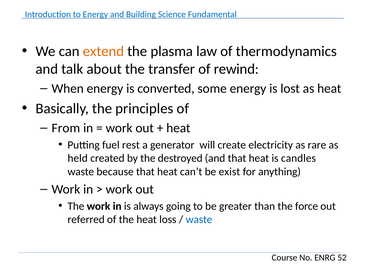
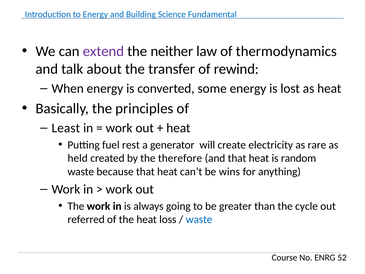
extend colour: orange -> purple (103, 51)
plasma: plasma -> neither (172, 51)
From: From -> Least (66, 128)
destroyed: destroyed -> therefore (180, 158)
candles: candles -> random (299, 158)
exist: exist -> wins (229, 172)
force: force -> cycle (307, 206)
